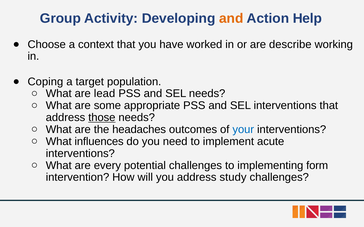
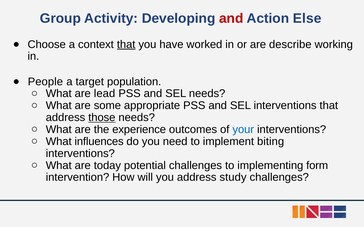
and colour: orange -> red (231, 19)
Help: Help -> Else (307, 19)
that underline: none -> present (126, 44)
Coping: Coping -> People (45, 82)
headaches: headaches -> experience (139, 130)
acute: acute -> biting (271, 142)
every: every -> today (107, 166)
